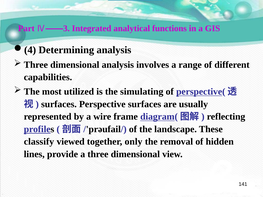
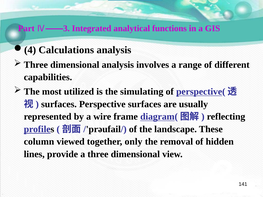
Determining: Determining -> Calculations (66, 50)
classify: classify -> column (39, 142)
